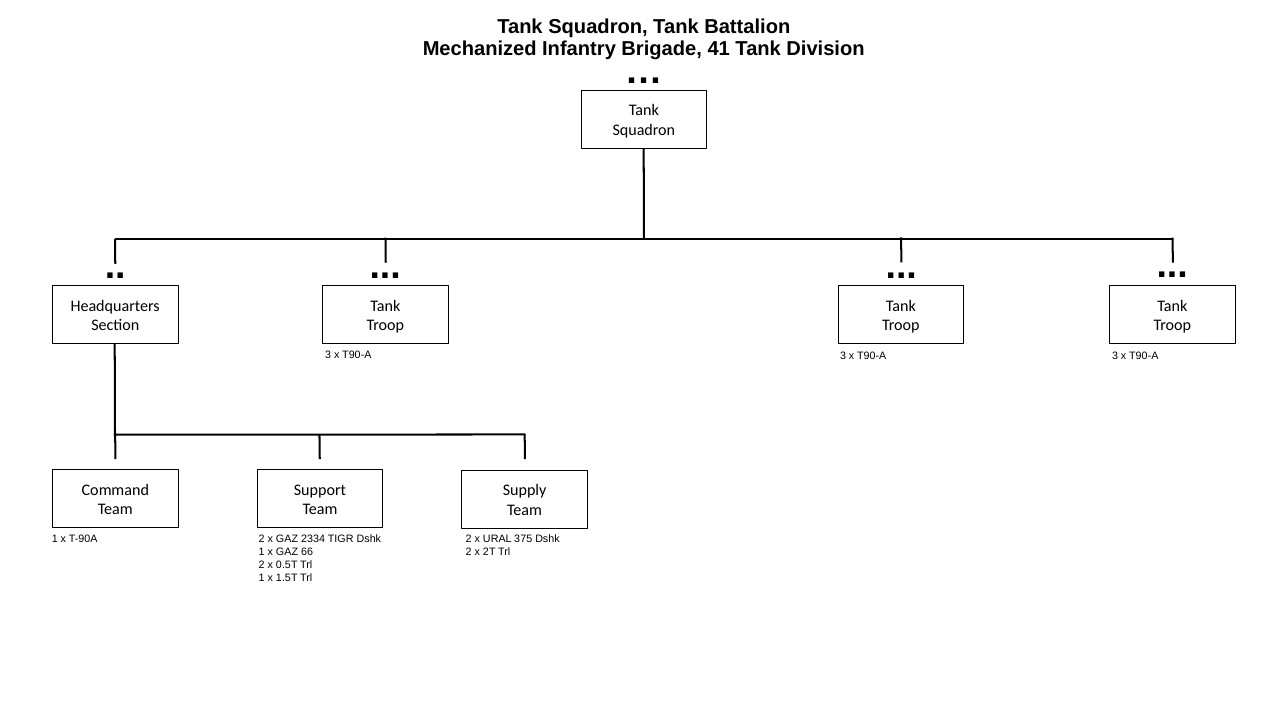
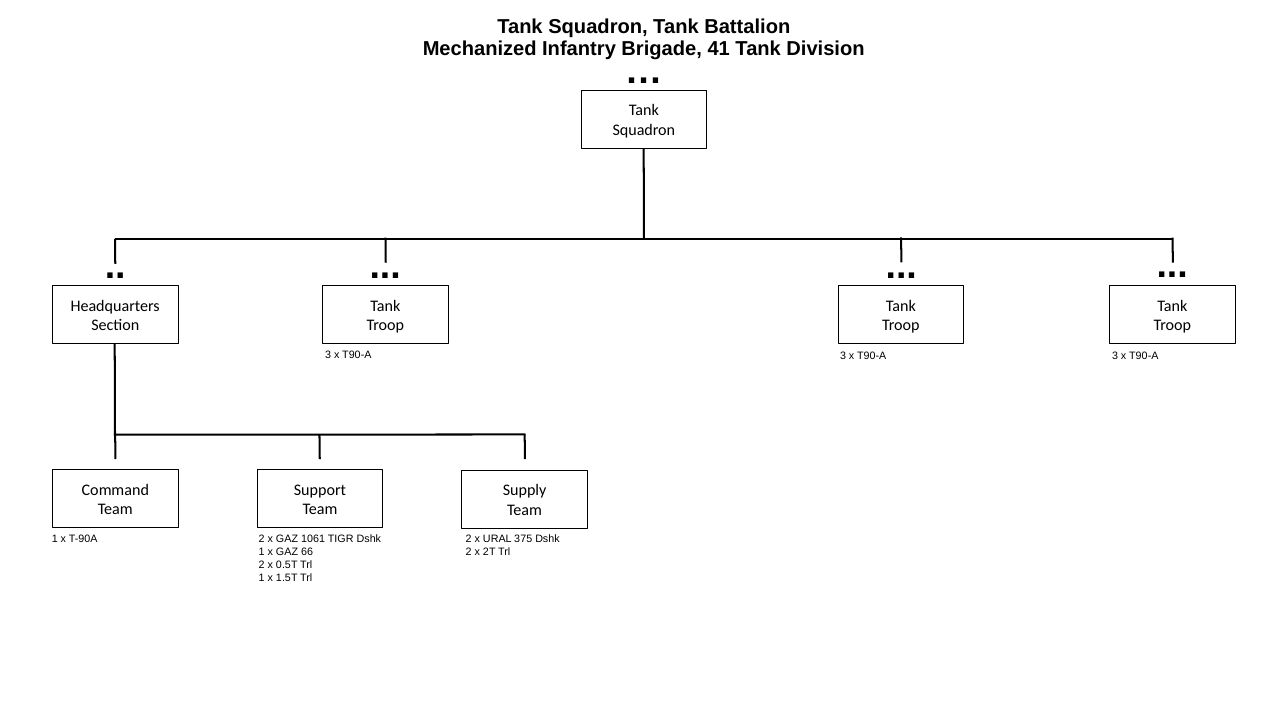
2334: 2334 -> 1061 (313, 539)
